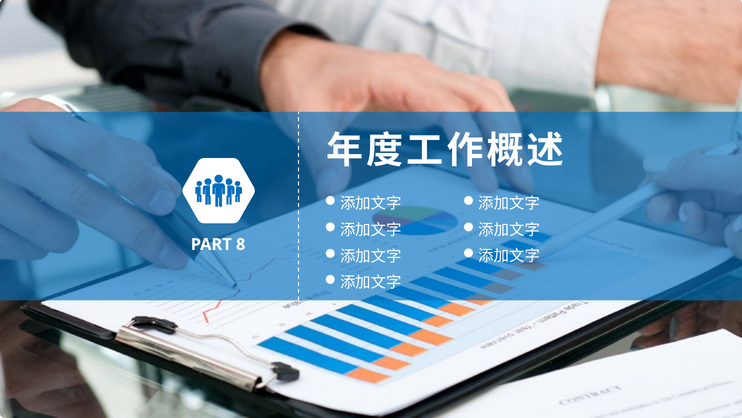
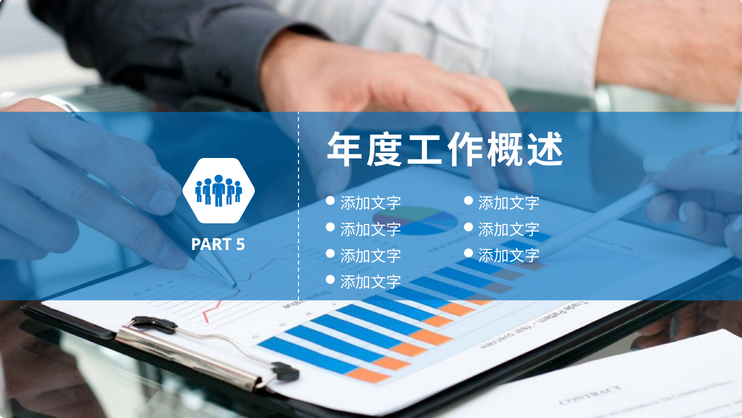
8: 8 -> 5 (241, 244)
